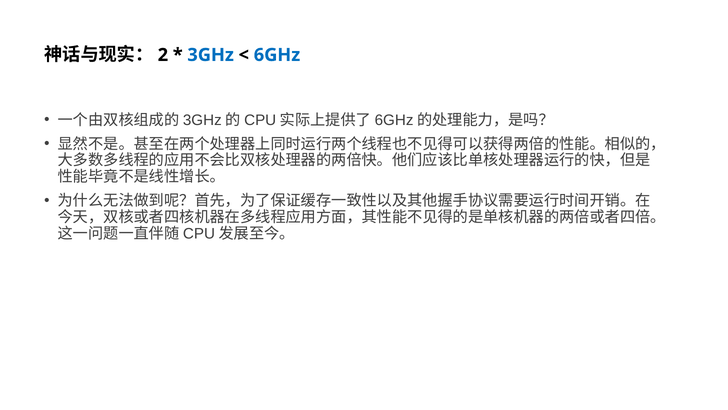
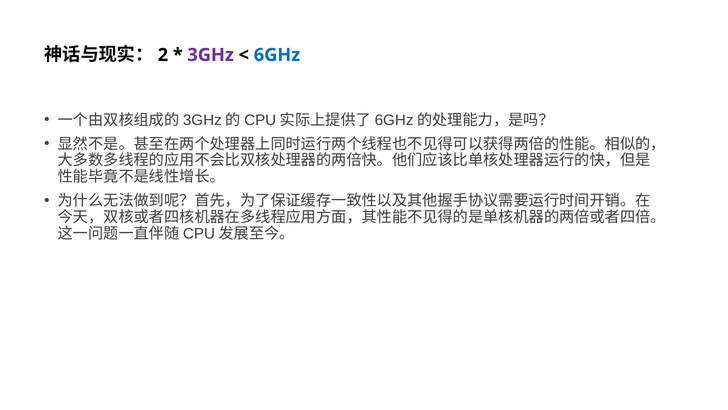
3GHz colour: blue -> purple (211, 55)
